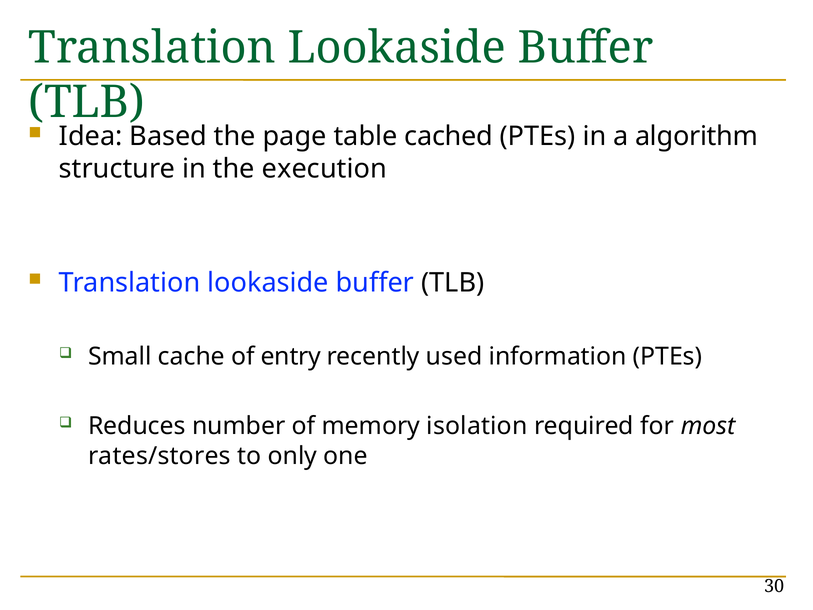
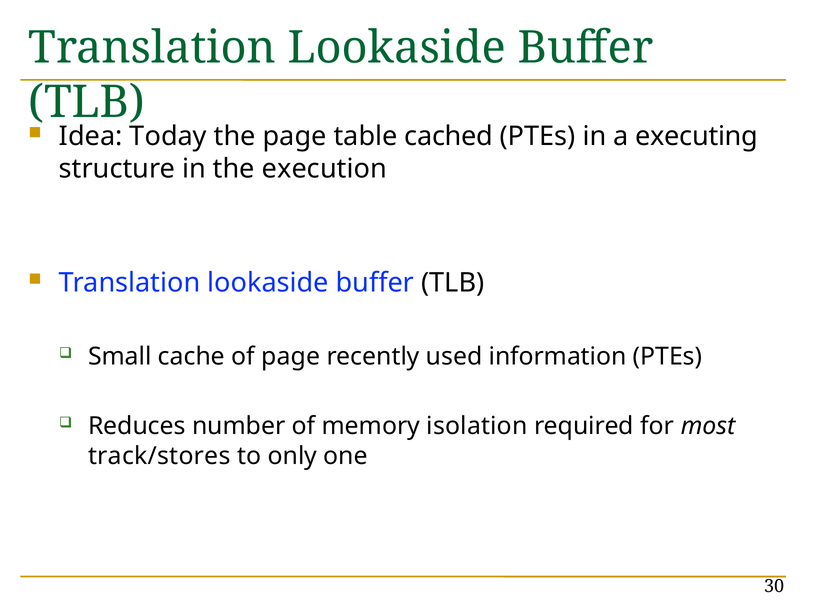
Based: Based -> Today (168, 136)
algorithm: algorithm -> executing (697, 136)
of entry: entry -> page (291, 357)
rates/stores: rates/stores -> track/stores (159, 456)
